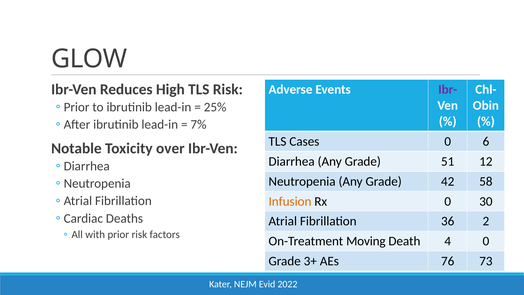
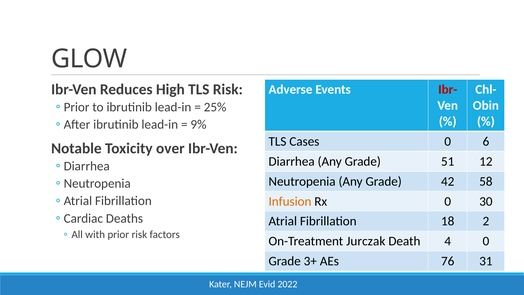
Ibr- colour: purple -> red (448, 89)
7%: 7% -> 9% (198, 124)
36: 36 -> 18 (448, 221)
Moving: Moving -> Jurczak (366, 241)
73: 73 -> 31 (486, 261)
